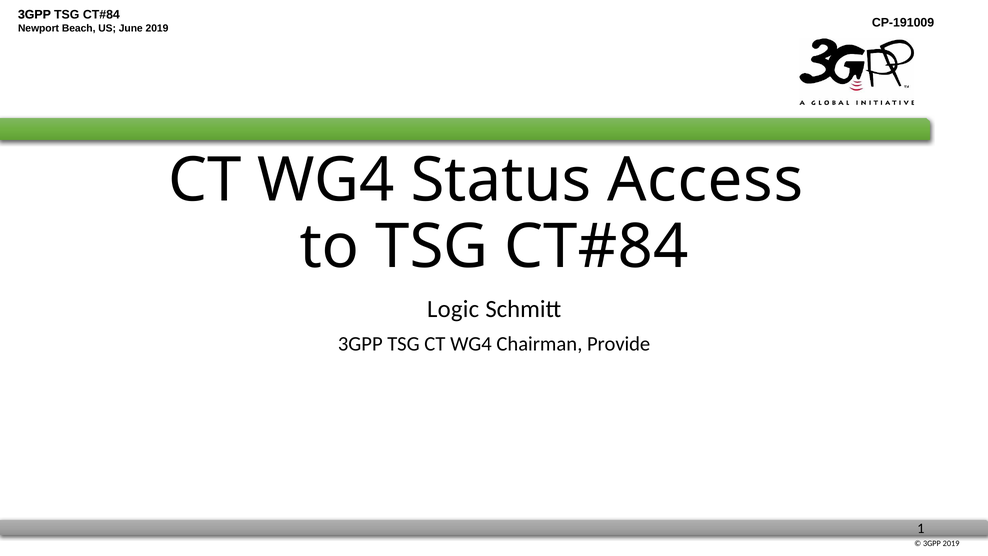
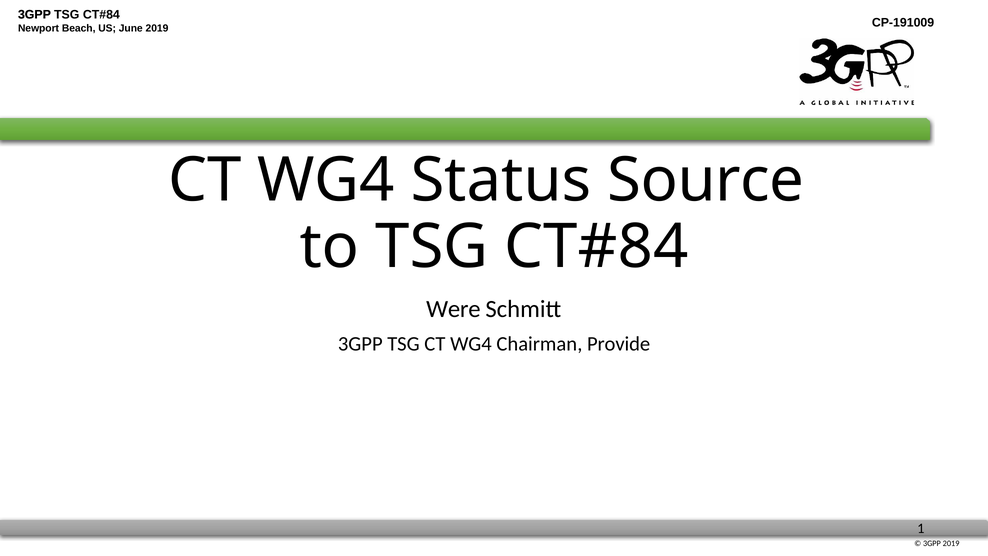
Access: Access -> Source (706, 180)
Logic: Logic -> Were (453, 309)
